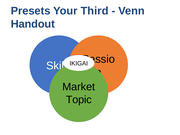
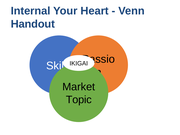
Presets: Presets -> Internal (31, 11)
Third: Third -> Heart (95, 11)
